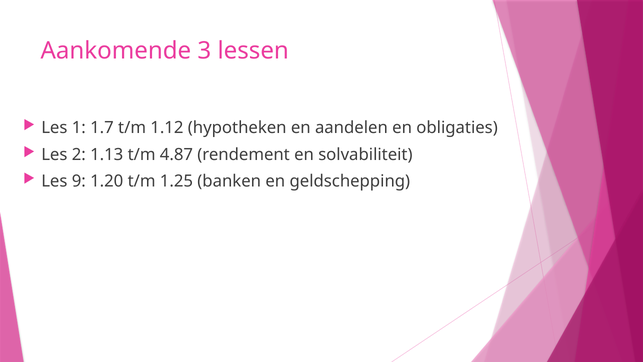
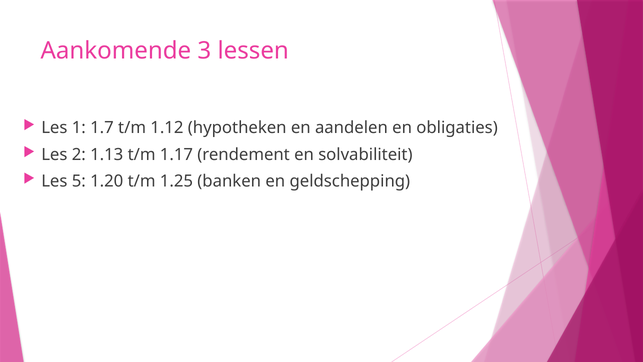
4.87: 4.87 -> 1.17 (176, 154)
9: 9 -> 5 (79, 181)
